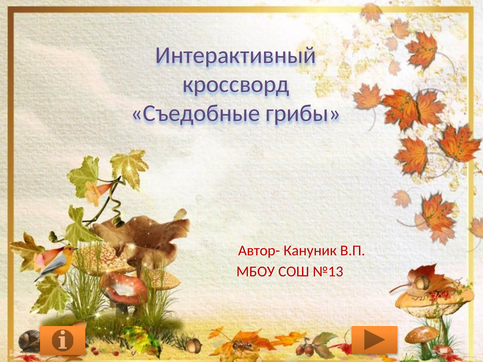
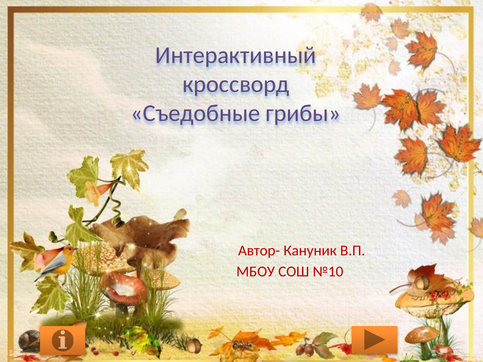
№13: №13 -> №10 (328, 272)
